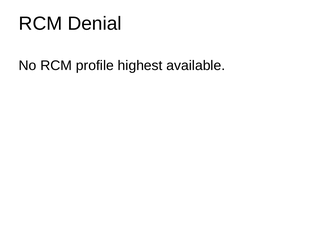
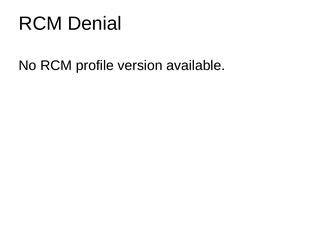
highest: highest -> version (140, 66)
